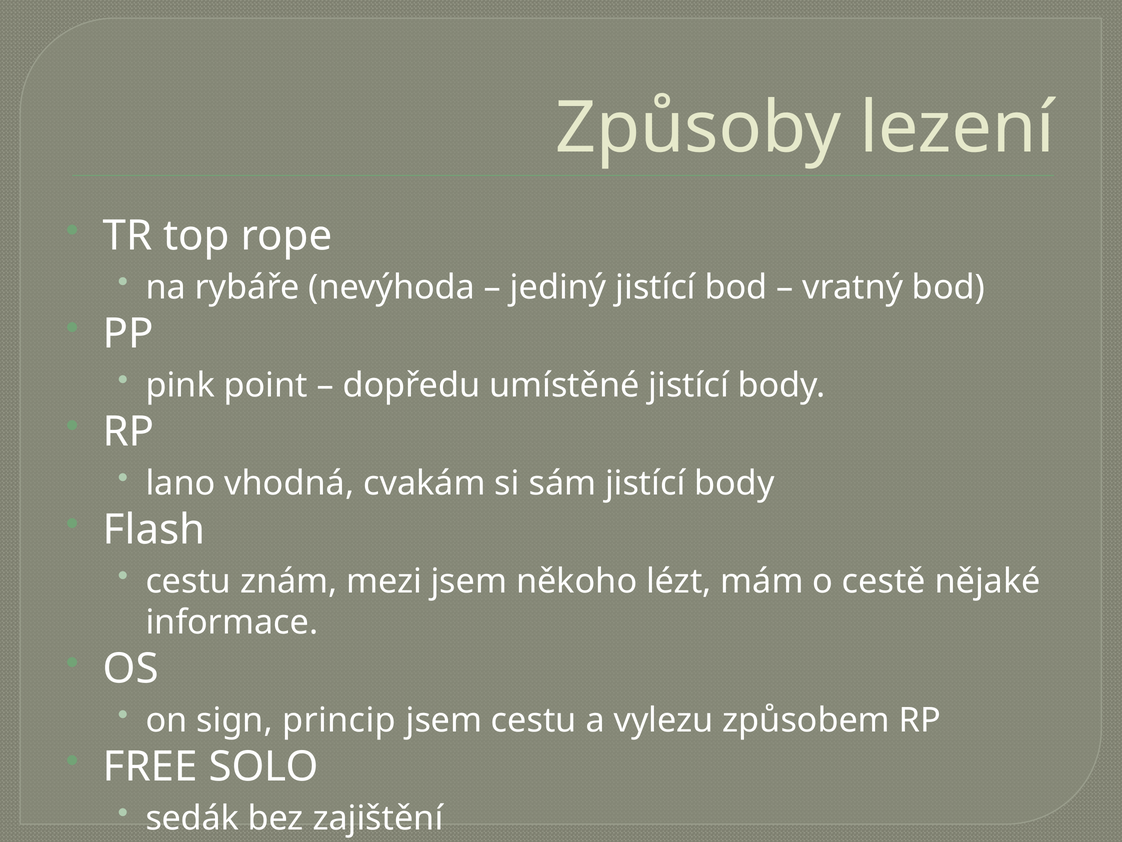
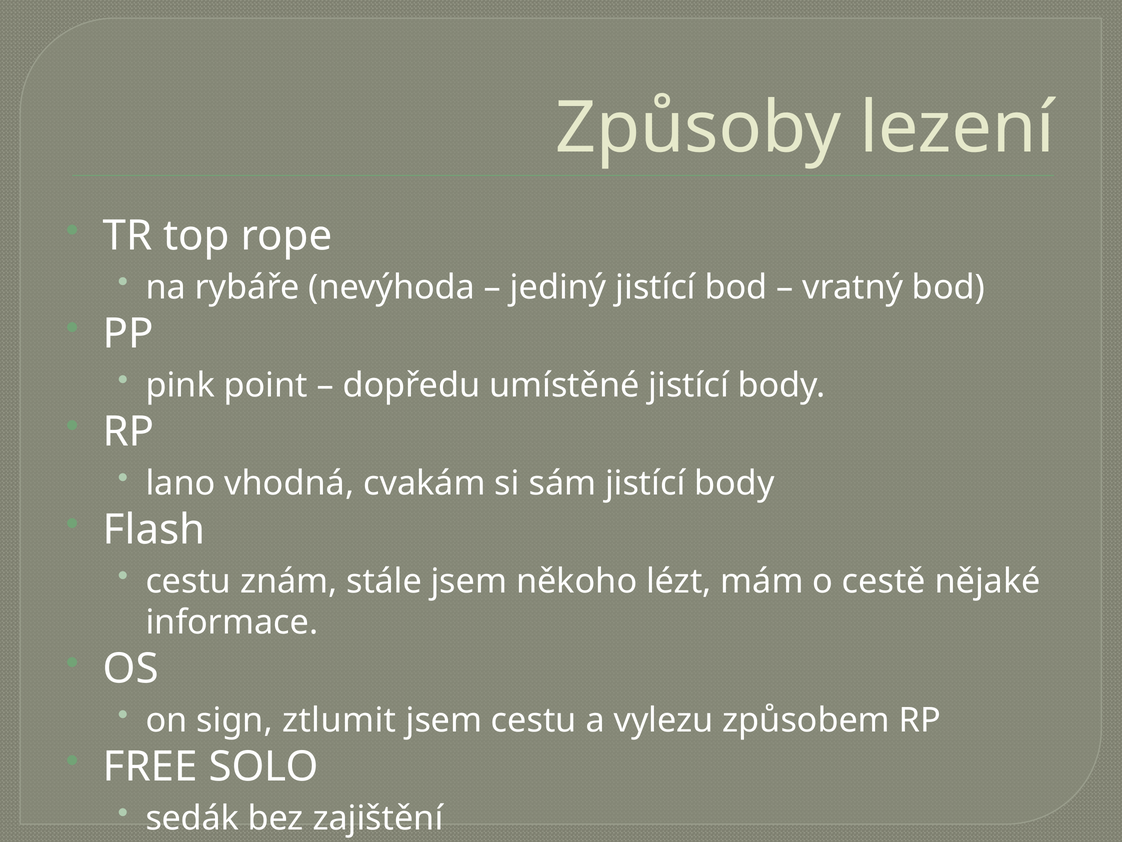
mezi: mezi -> stále (384, 581)
princip: princip -> ztlumit (339, 720)
